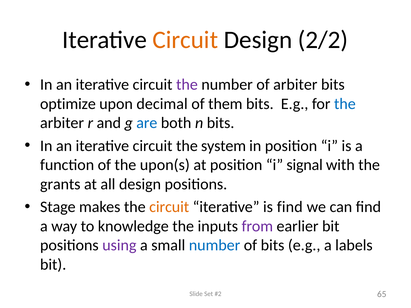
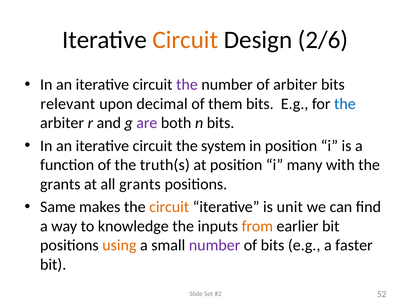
2/2: 2/2 -> 2/6 (323, 40)
optimize: optimize -> relevant (68, 104)
are colour: blue -> purple (147, 123)
upon(s: upon(s -> truth(s (165, 165)
signal: signal -> many (305, 165)
all design: design -> grants (140, 184)
Stage: Stage -> Same (58, 207)
is find: find -> unit (290, 207)
from colour: purple -> orange (257, 226)
using colour: purple -> orange (119, 246)
number colour: blue -> purple (215, 246)
labels: labels -> faster (354, 246)
65: 65 -> 52 (382, 294)
